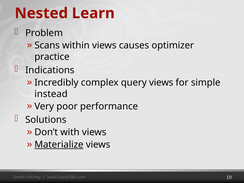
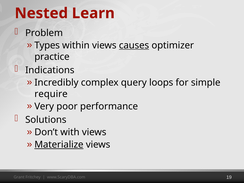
Scans: Scans -> Types (47, 45)
causes underline: none -> present (134, 45)
query views: views -> loops (161, 83)
instead: instead -> require (51, 94)
